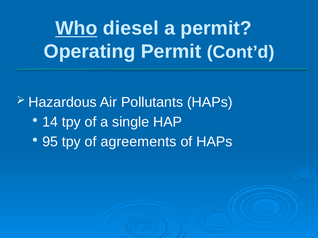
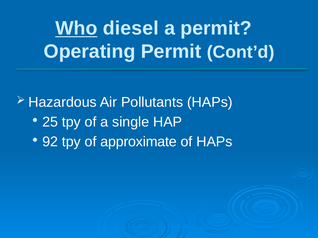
14: 14 -> 25 (50, 122)
95: 95 -> 92 (50, 142)
agreements: agreements -> approximate (139, 142)
